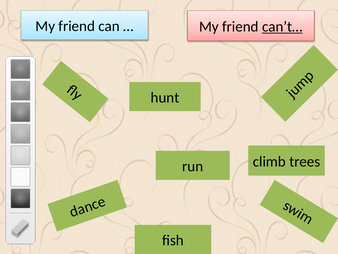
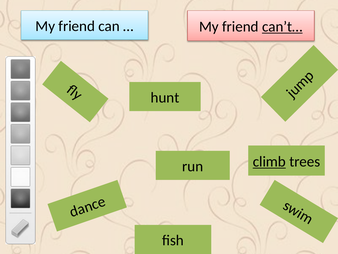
climb underline: none -> present (269, 161)
